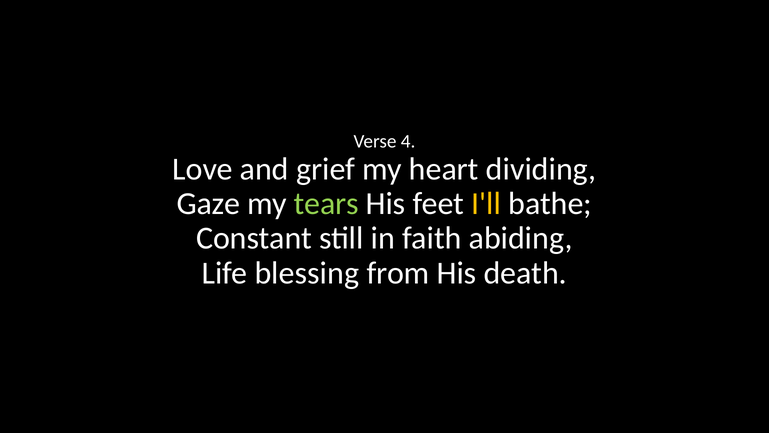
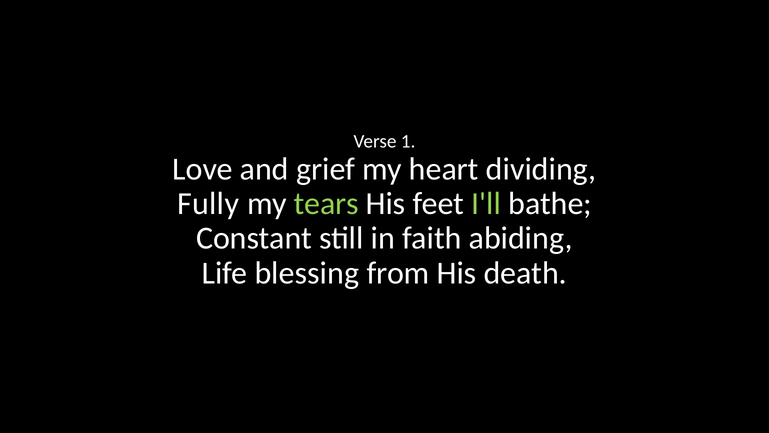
4: 4 -> 1 (408, 141)
Gaze: Gaze -> Fully (208, 204)
I'll colour: yellow -> light green (486, 204)
